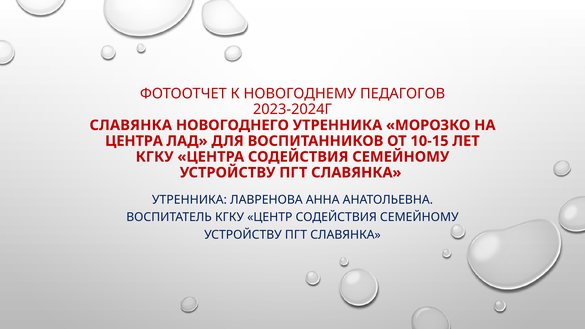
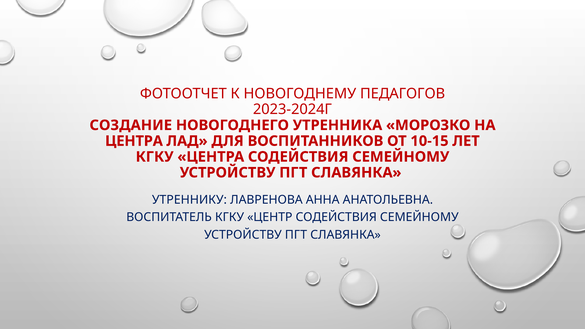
СЛАВЯНКА: СЛАВЯНКА -> СОЗДАНИЕ (131, 125)
УТРЕННИКА: УТРЕННИКА -> УТРЕННИКУ (189, 200)
